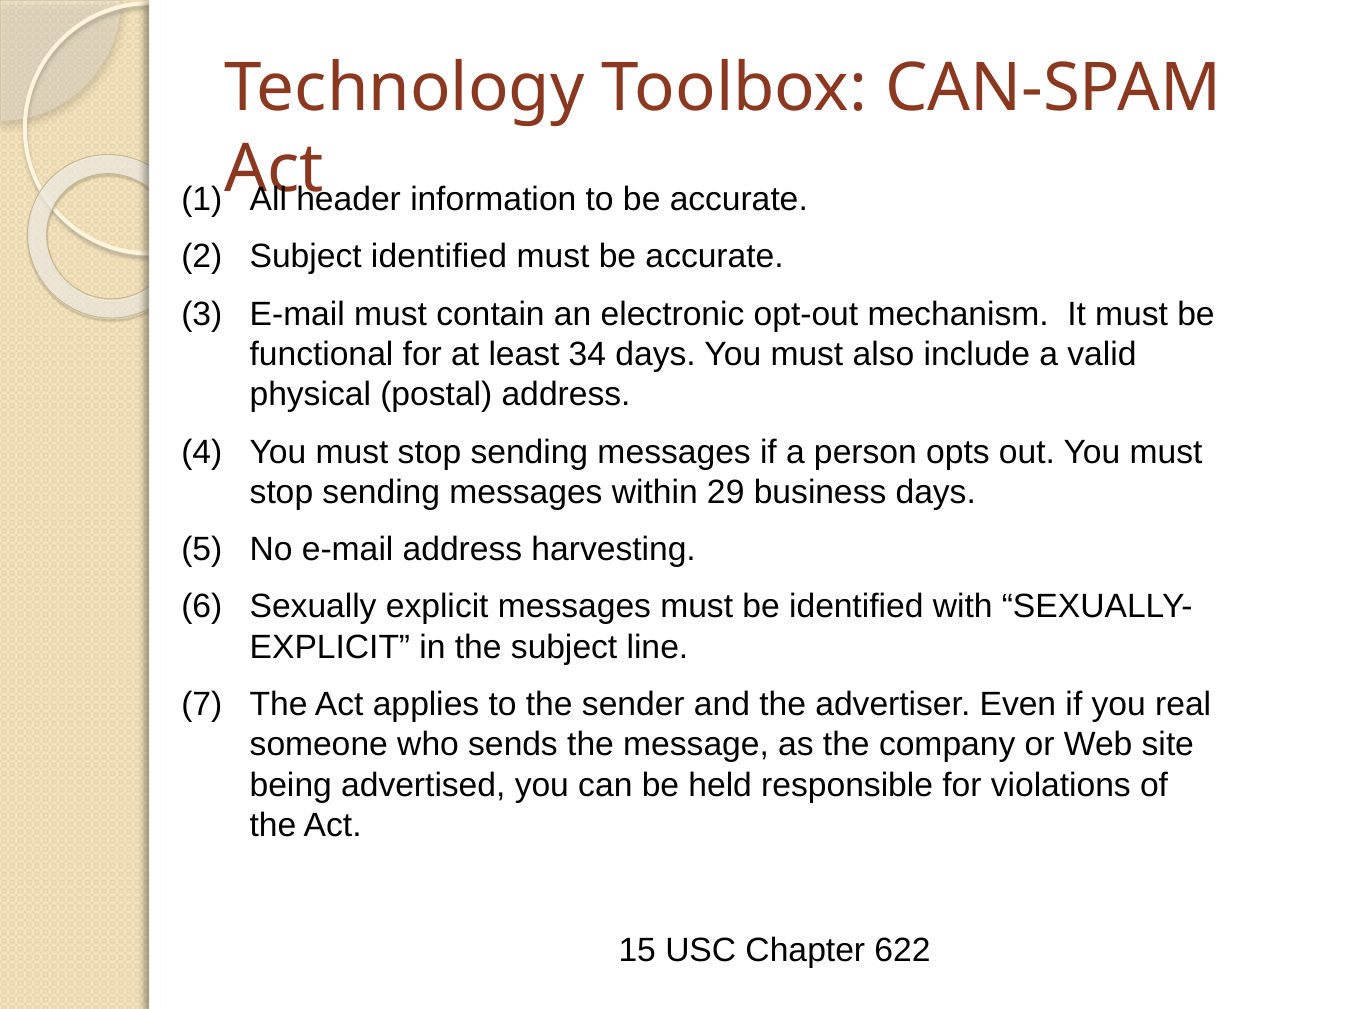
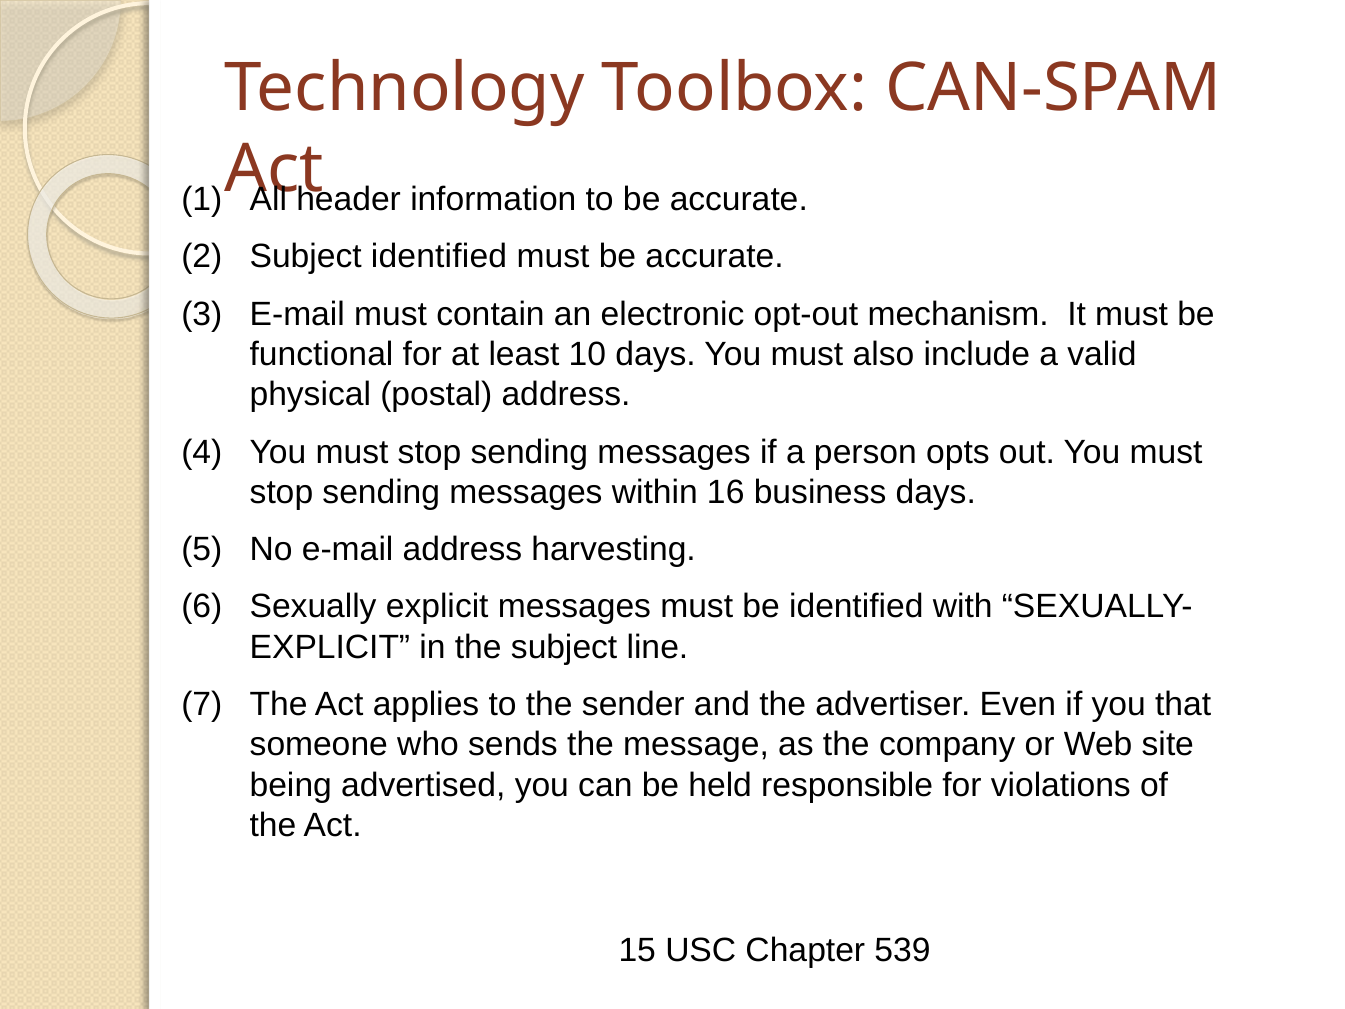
34: 34 -> 10 (587, 354)
29: 29 -> 16 (726, 492)
real: real -> that (1183, 704)
622: 622 -> 539 (902, 951)
